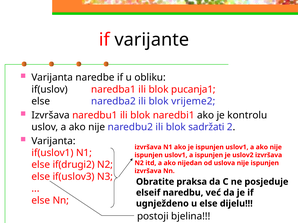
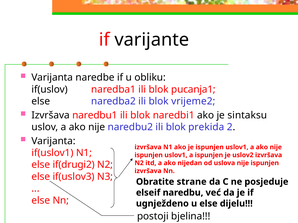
kontrolu: kontrolu -> sintaksu (247, 115)
sadržati: sadržati -> prekida (206, 127)
praksa: praksa -> strane (192, 182)
